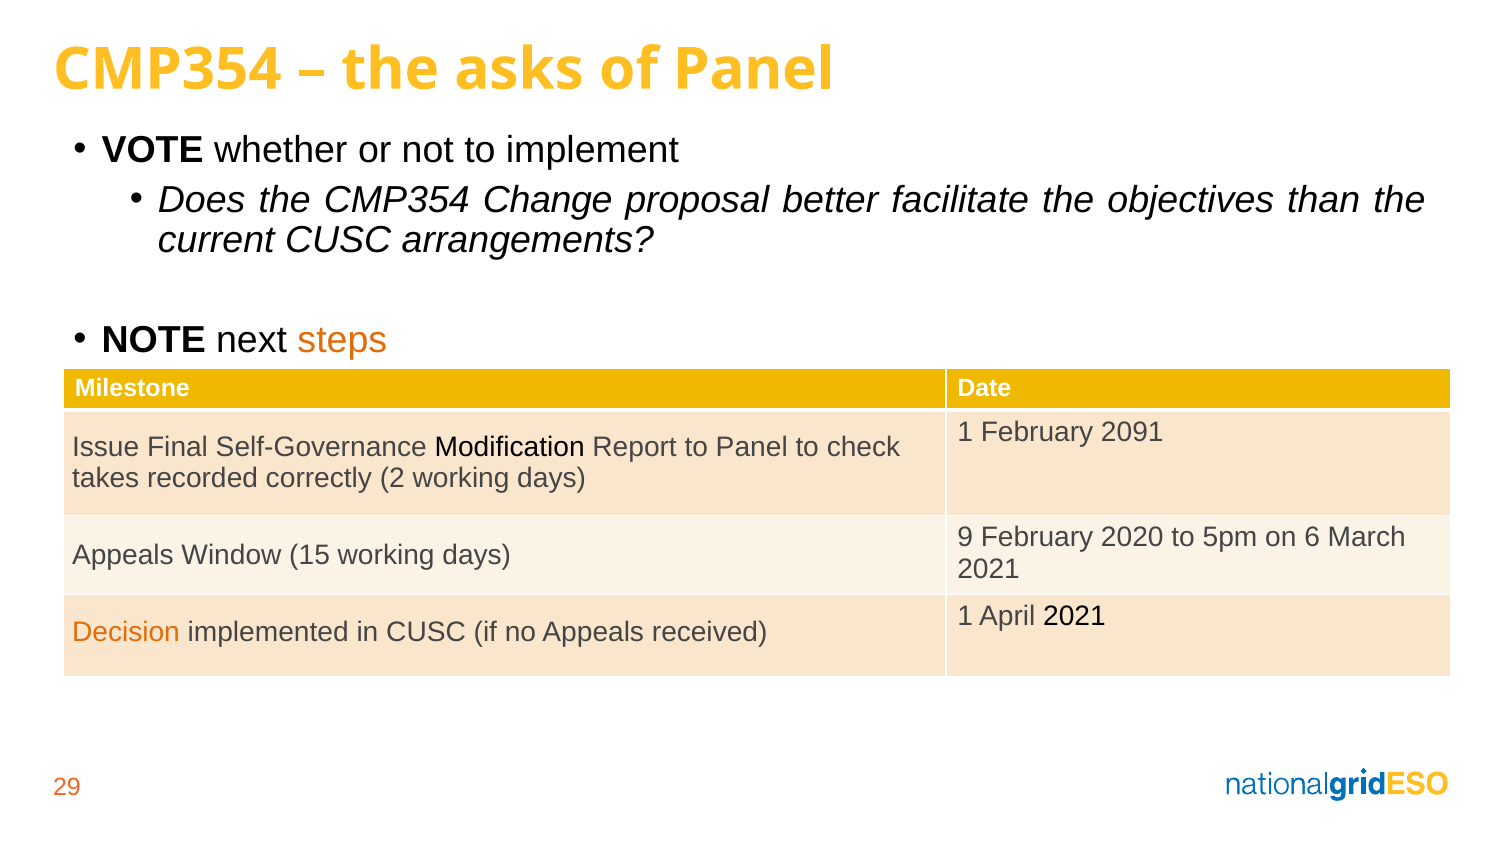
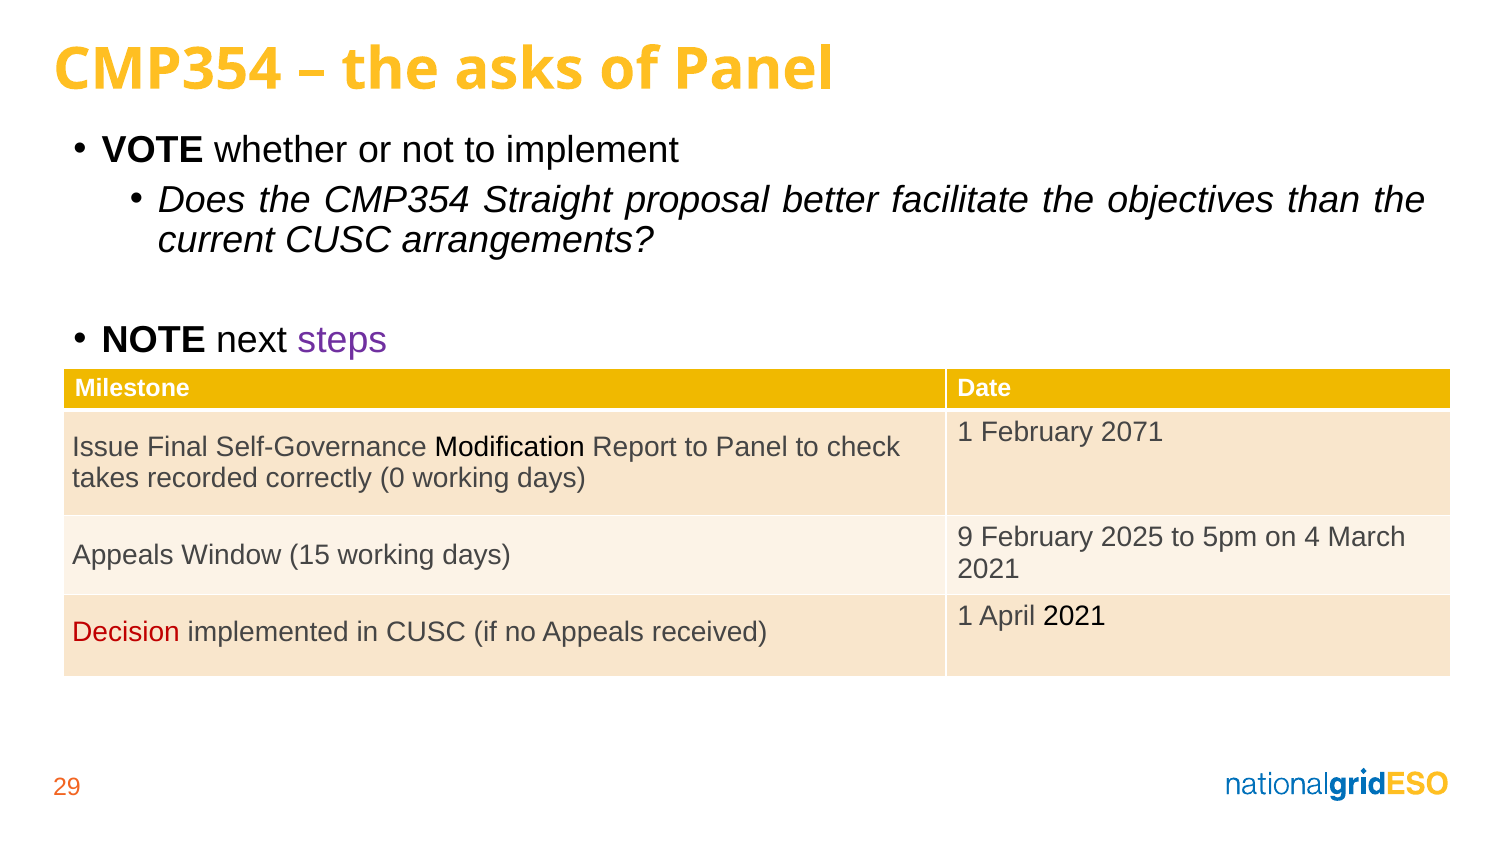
Change: Change -> Straight (548, 200)
steps colour: orange -> purple (342, 340)
2091: 2091 -> 2071 (1132, 432)
2: 2 -> 0 (392, 479)
2020: 2020 -> 2025 (1132, 538)
6: 6 -> 4 (1312, 538)
Decision colour: orange -> red (126, 632)
